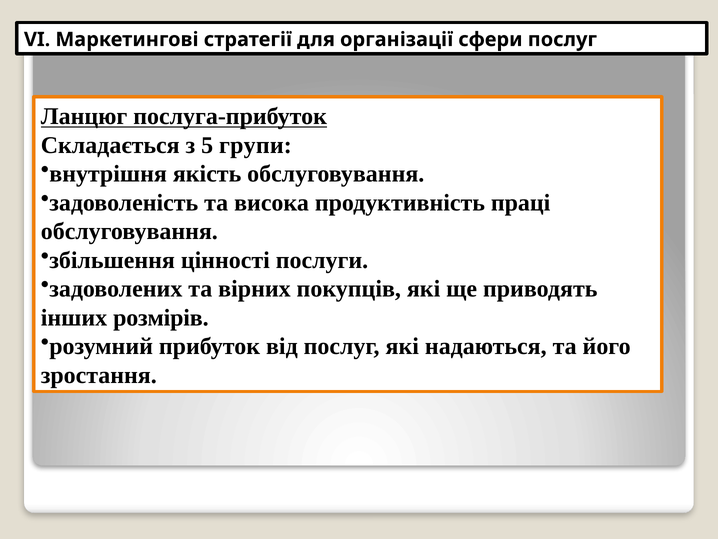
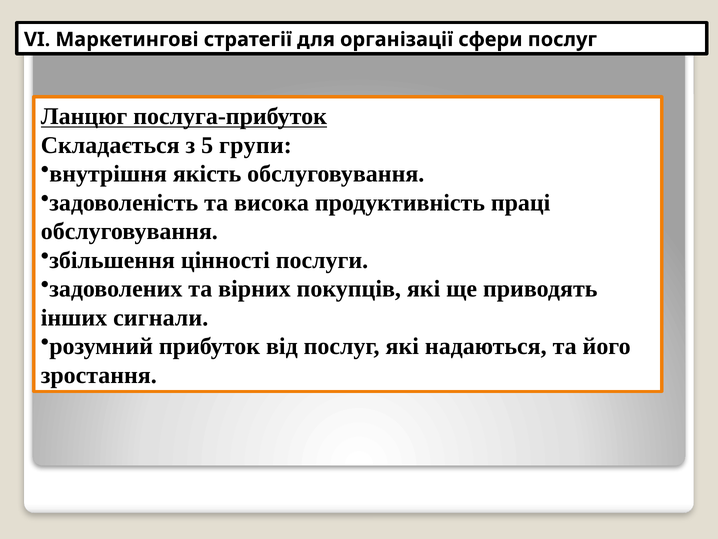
розмірів: розмірів -> сигнали (161, 317)
